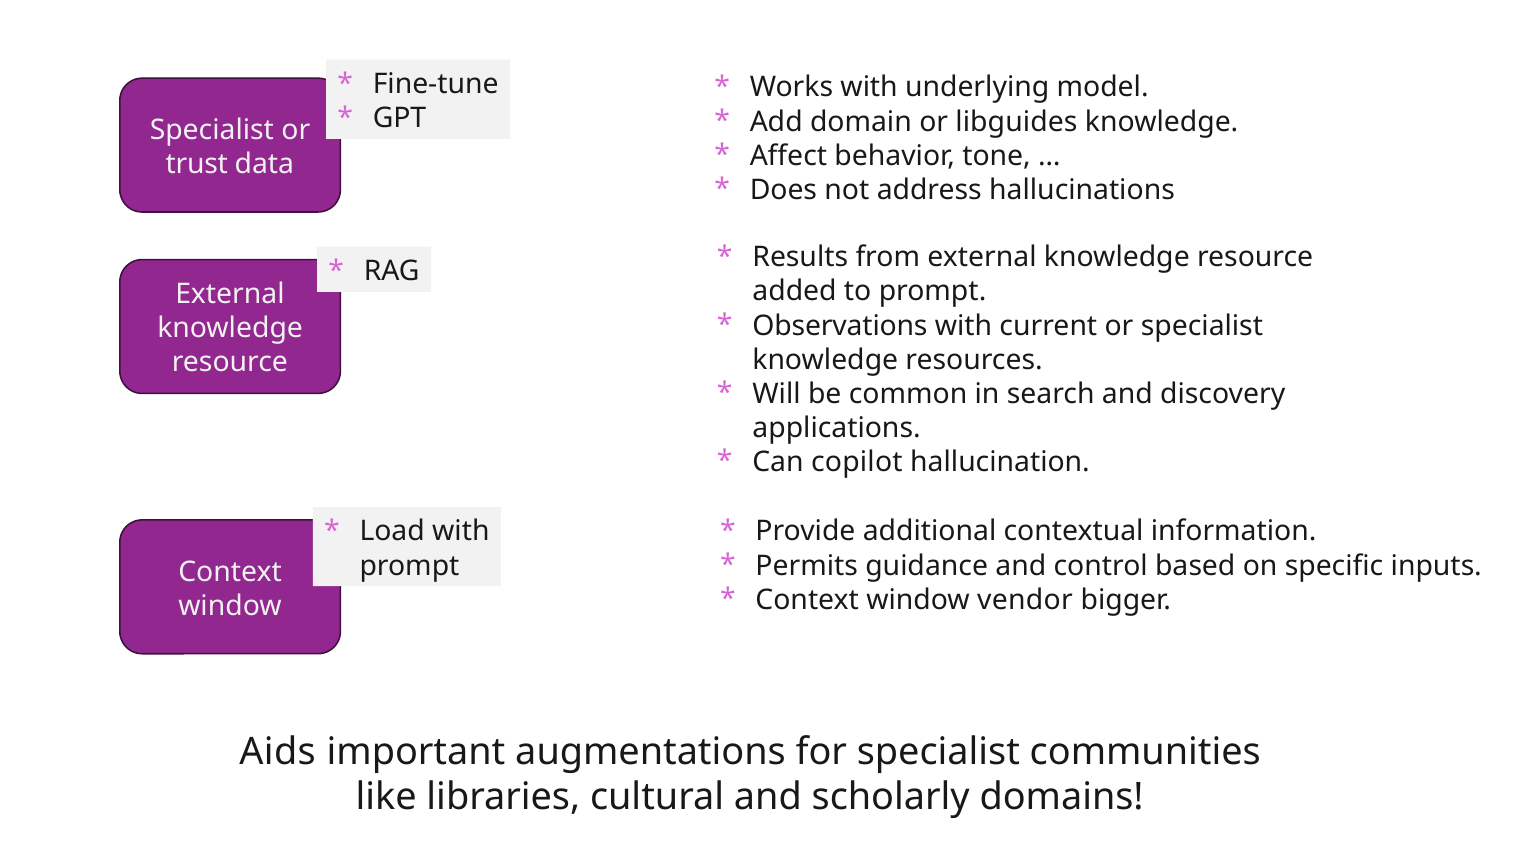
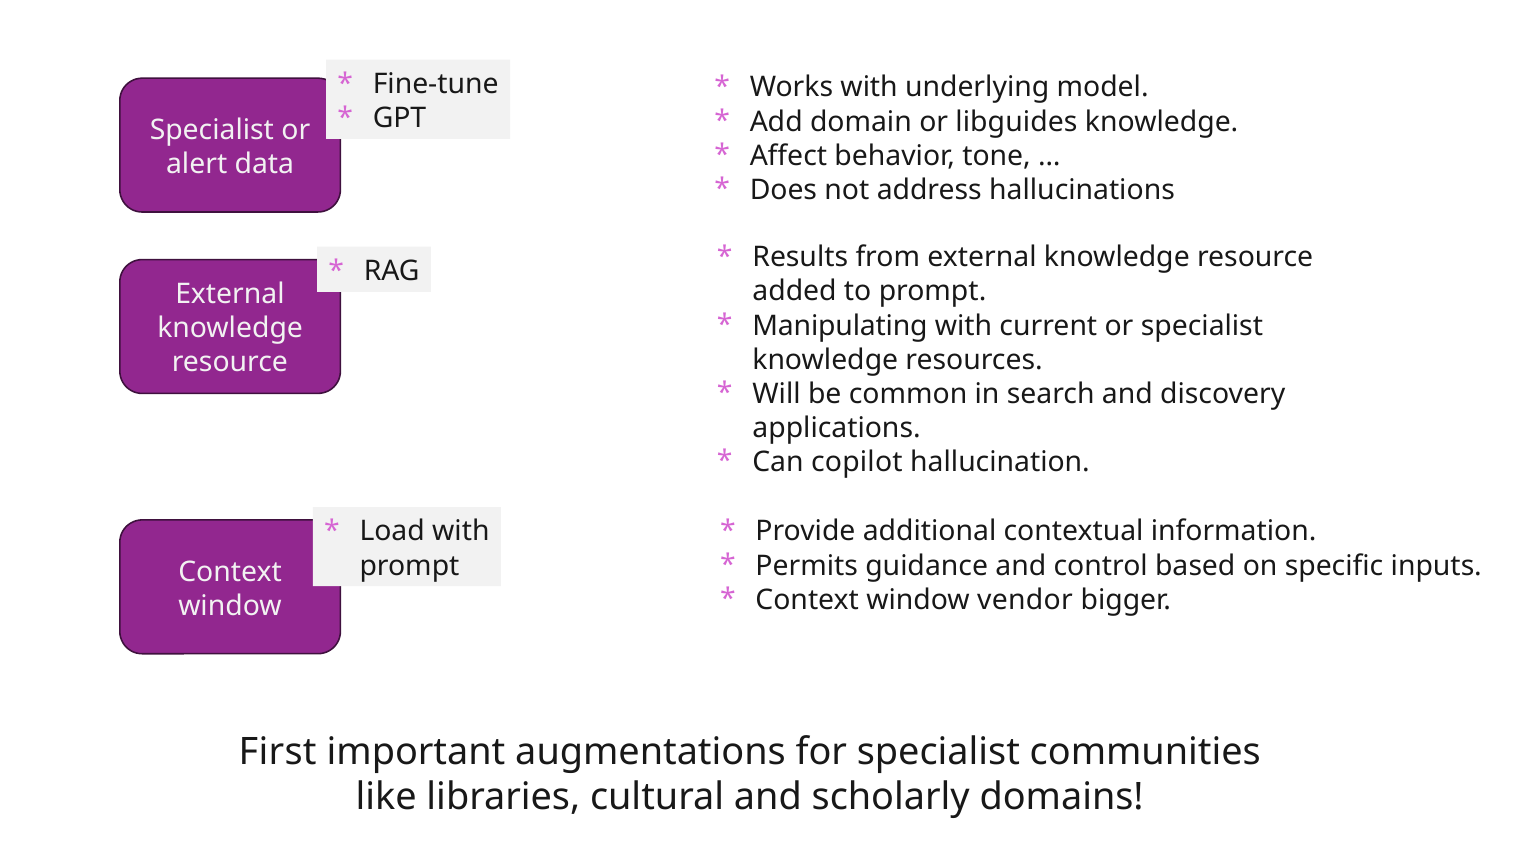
trust: trust -> alert (197, 164)
Observations: Observations -> Manipulating (840, 326)
Aids: Aids -> First (278, 752)
